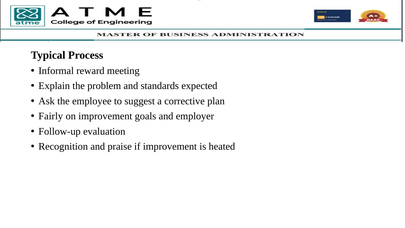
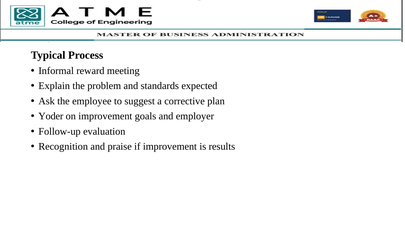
Fairly: Fairly -> Yoder (51, 116)
heated: heated -> results (222, 146)
